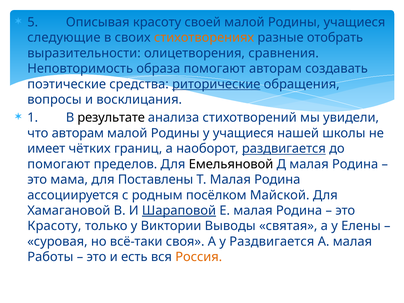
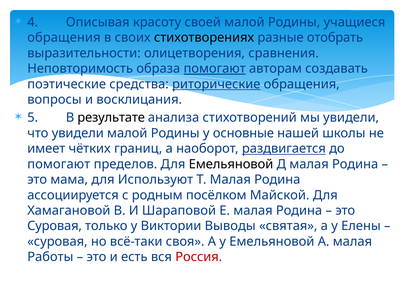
5: 5 -> 4 (33, 22)
следующие: следующие -> обращения (64, 38)
стихотворениях colour: orange -> black (204, 38)
помогают underline: none -> present (215, 69)
1: 1 -> 5 (33, 118)
что авторам: авторам -> увидели (78, 133)
у учащиеся: учащиеся -> основные (243, 133)
Поставлены: Поставлены -> Используют (155, 180)
Шараповой underline: present -> none (179, 211)
Красоту: Красоту -> Суровая (55, 226)
у Раздвигается: Раздвигается -> Емельяновой (272, 242)
Россия colour: orange -> red (199, 257)
